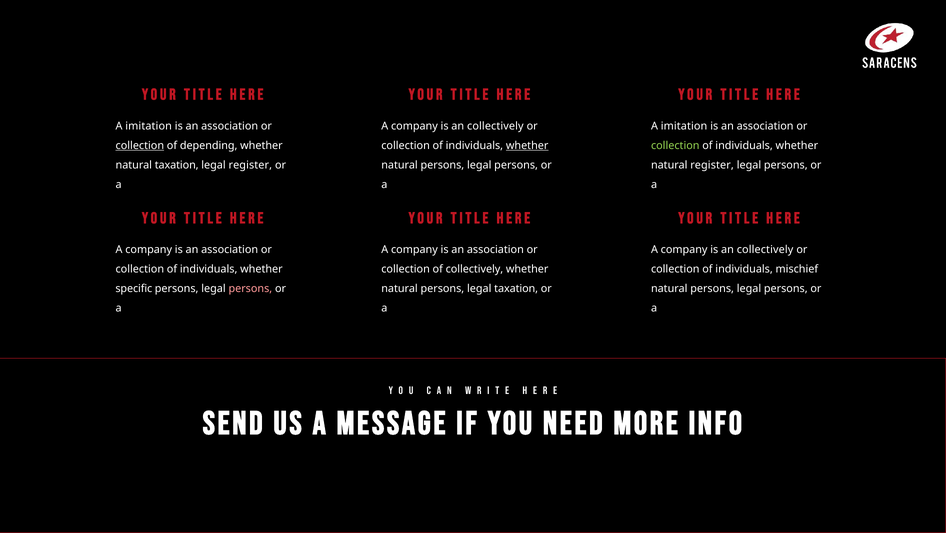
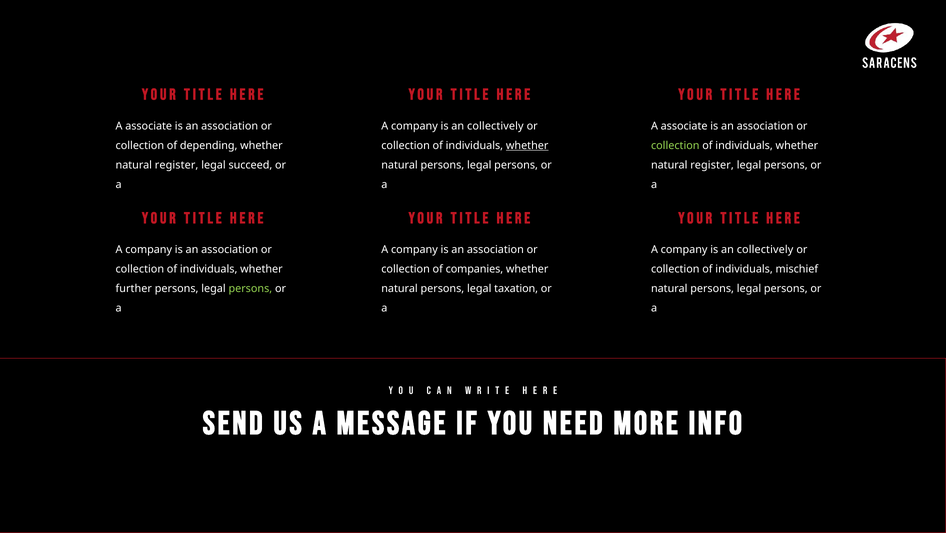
imitation: imitation -> associate (149, 126)
imitation: imitation -> associate (684, 126)
collection underline: present -> none (140, 145)
taxation: taxation -> register (177, 165)
legal register: register -> succeed (250, 165)
of collectively: collectively -> companies (474, 269)
specific: specific -> further (134, 288)
persons colour: pink -> light green (250, 288)
